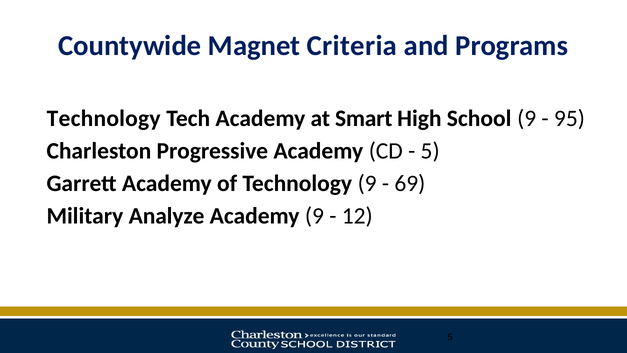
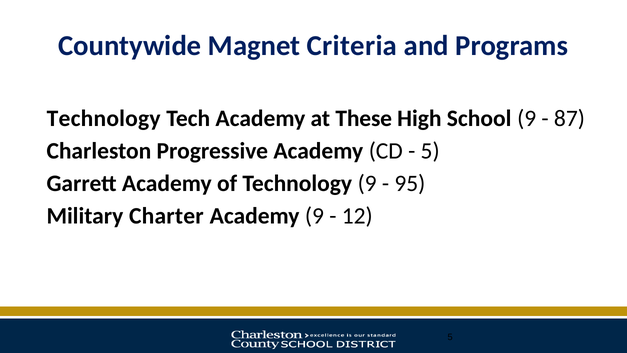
Smart: Smart -> These (364, 118)
95: 95 -> 87 (569, 118)
69: 69 -> 95 (410, 183)
Analyze: Analyze -> Charter (166, 216)
